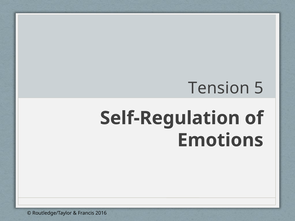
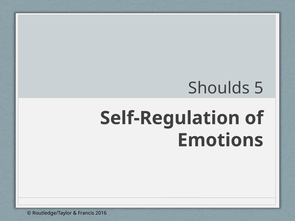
Tension: Tension -> Shoulds (219, 88)
